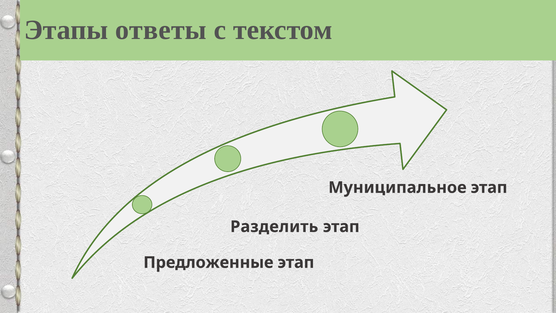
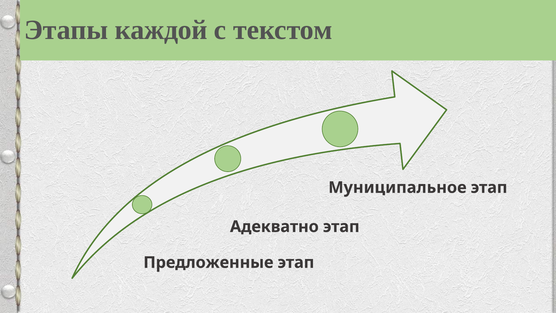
ответы: ответы -> каждой (161, 30)
Разделить: Разделить -> Адекватно (274, 226)
